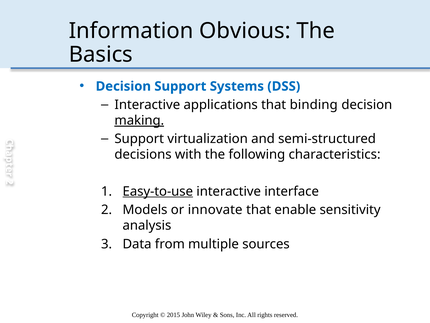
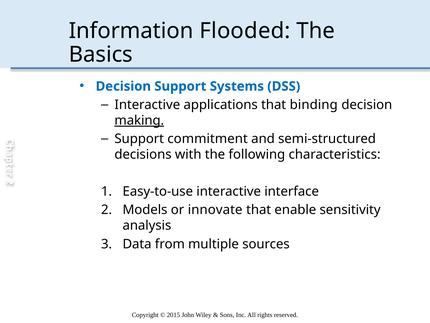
Obvious: Obvious -> Flooded (245, 31)
virtualization: virtualization -> commitment (208, 139)
Easy-to-use underline: present -> none (158, 191)
